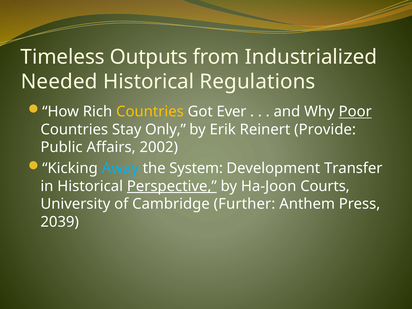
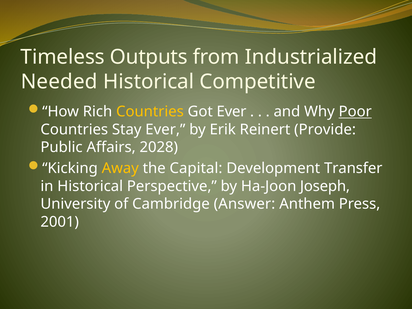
Regulations: Regulations -> Competitive (258, 82)
Stay Only: Only -> Ever (165, 129)
2002: 2002 -> 2028 (159, 147)
Away colour: light blue -> yellow (120, 168)
System: System -> Capital (196, 168)
Perspective underline: present -> none (172, 186)
Courts: Courts -> Joseph (325, 186)
Further: Further -> Answer (244, 204)
2039: 2039 -> 2001 (60, 222)
